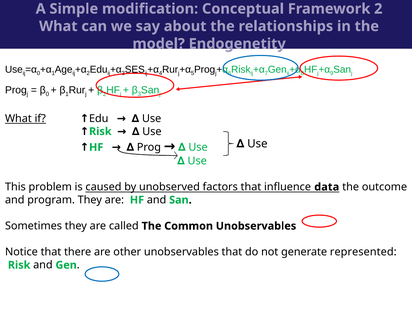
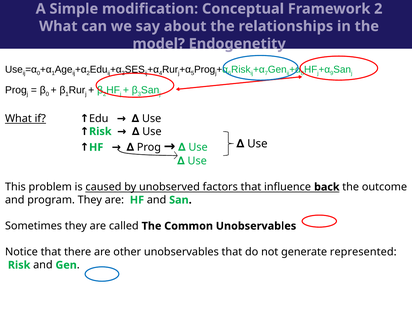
data: data -> back (327, 187)
